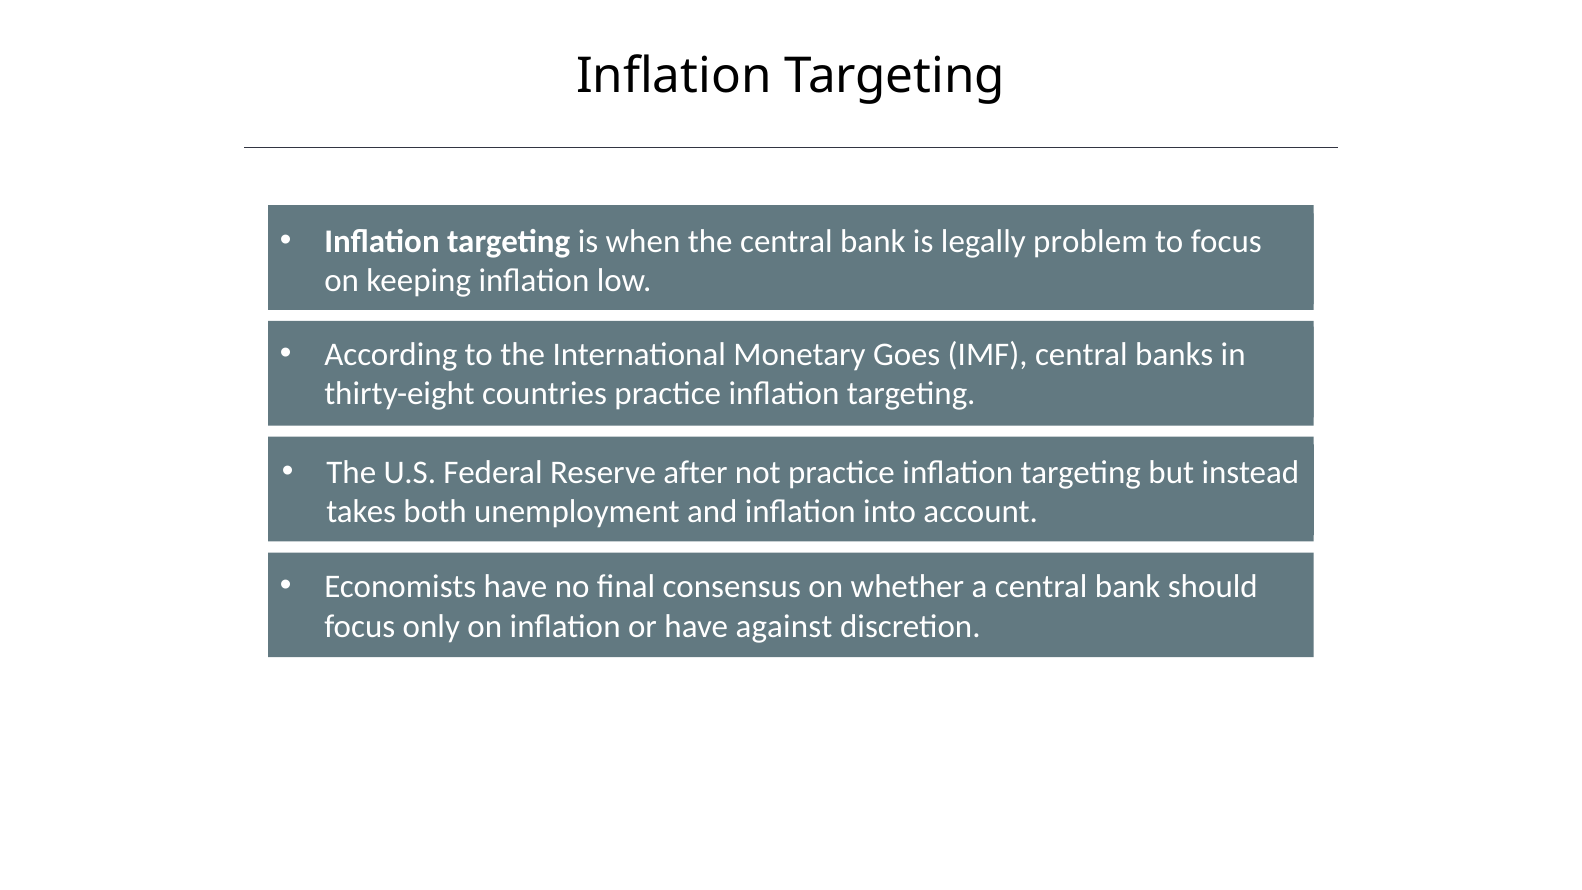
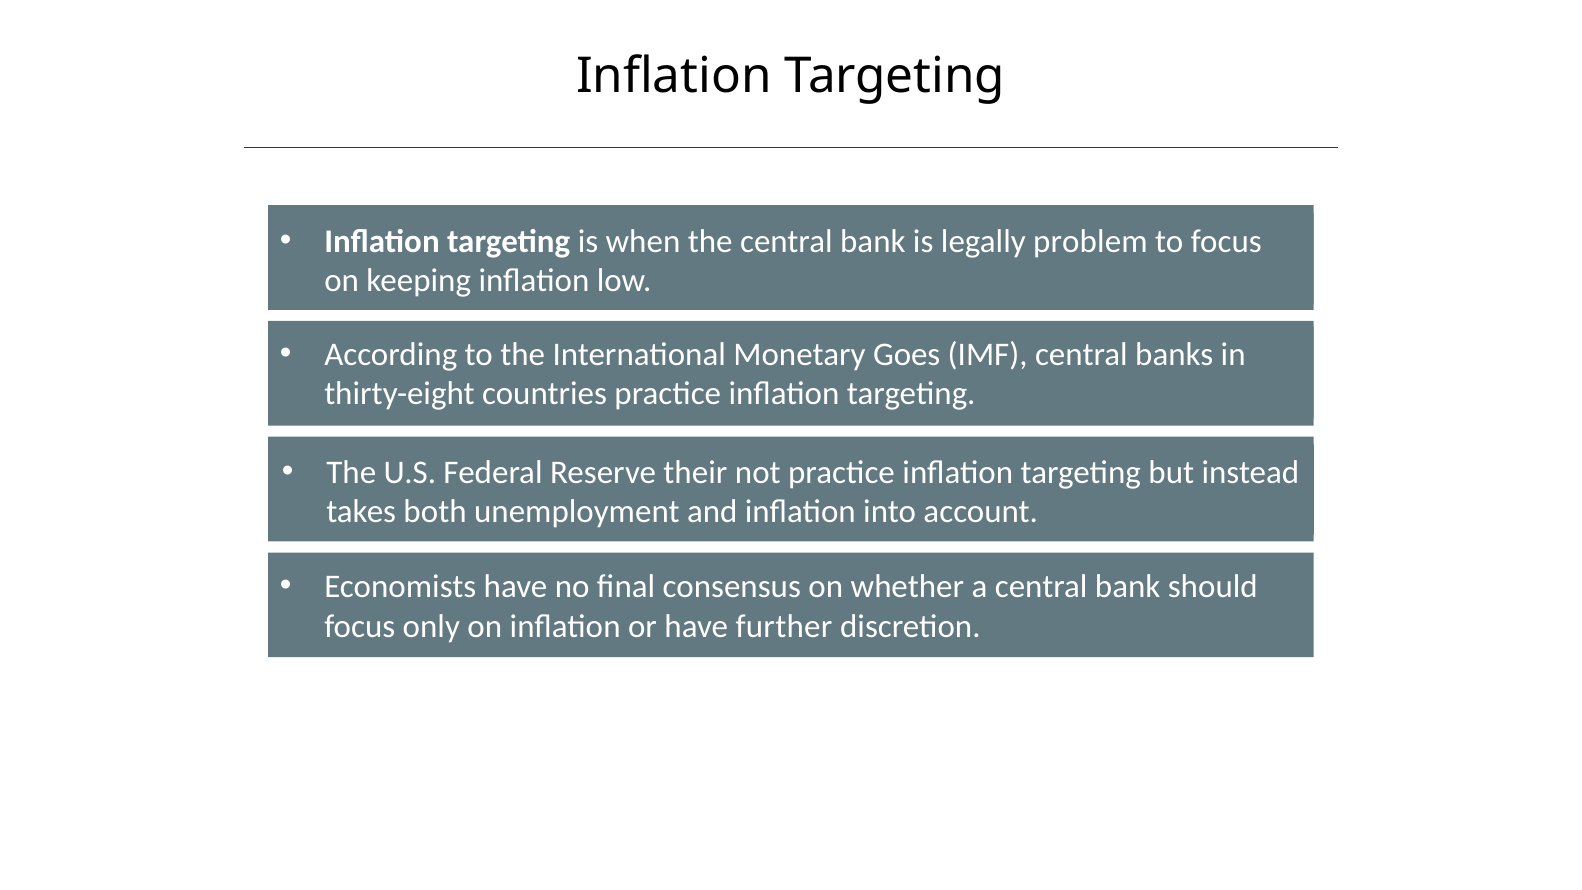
after: after -> their (695, 472)
against: against -> further (784, 626)
